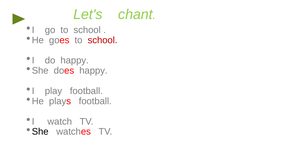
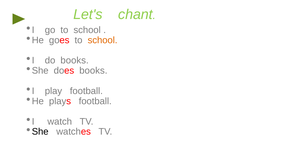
school colour: red -> orange (103, 40)
do happy: happy -> books (75, 60)
does happy: happy -> books (93, 70)
